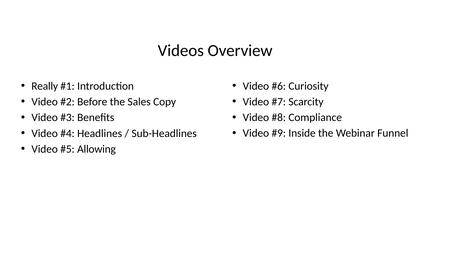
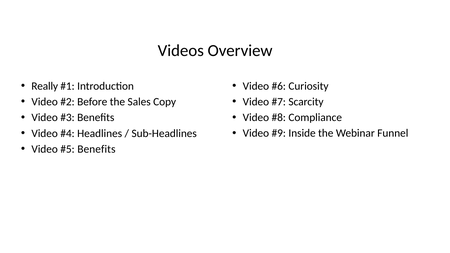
Allowing: Allowing -> Benefits (96, 149)
